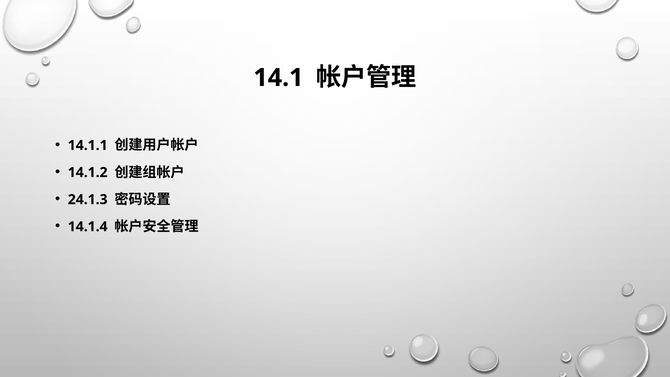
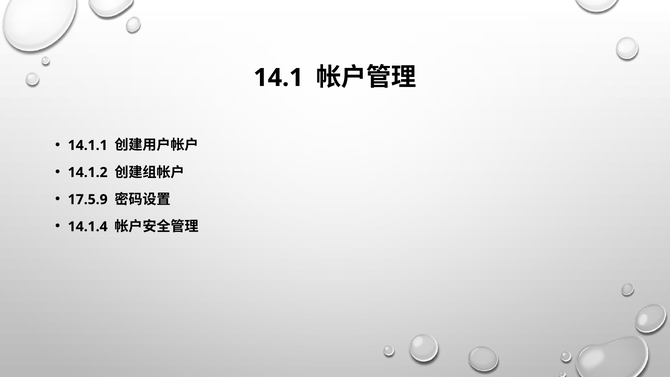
24.1.3: 24.1.3 -> 17.5.9 (88, 199)
